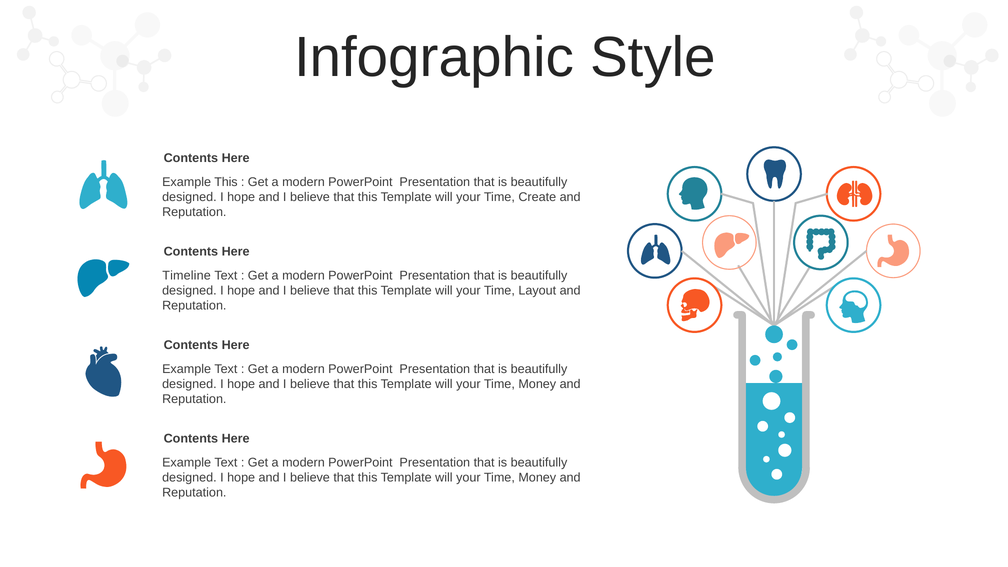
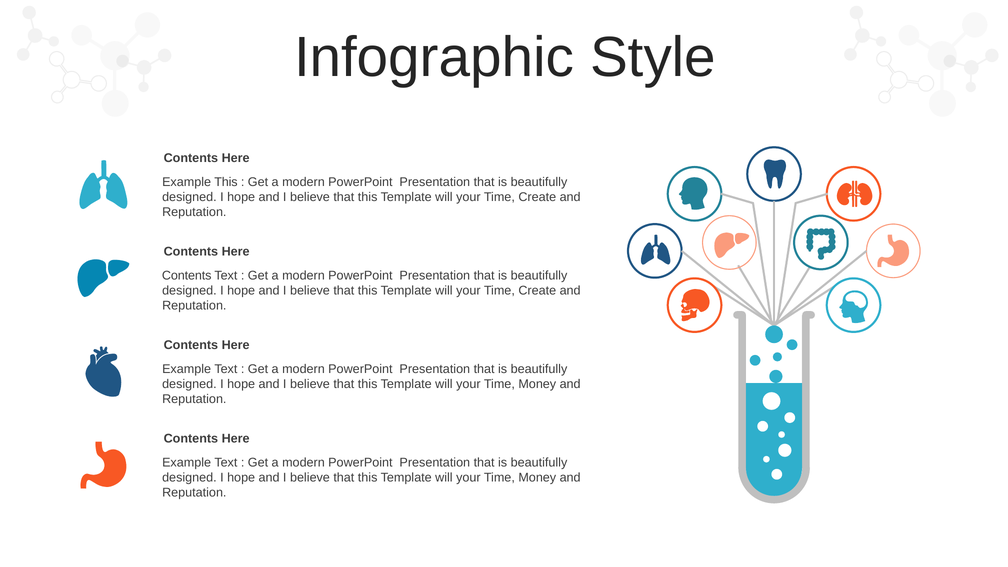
Timeline: Timeline -> Contents (187, 276)
Layout: Layout -> Create (537, 291)
